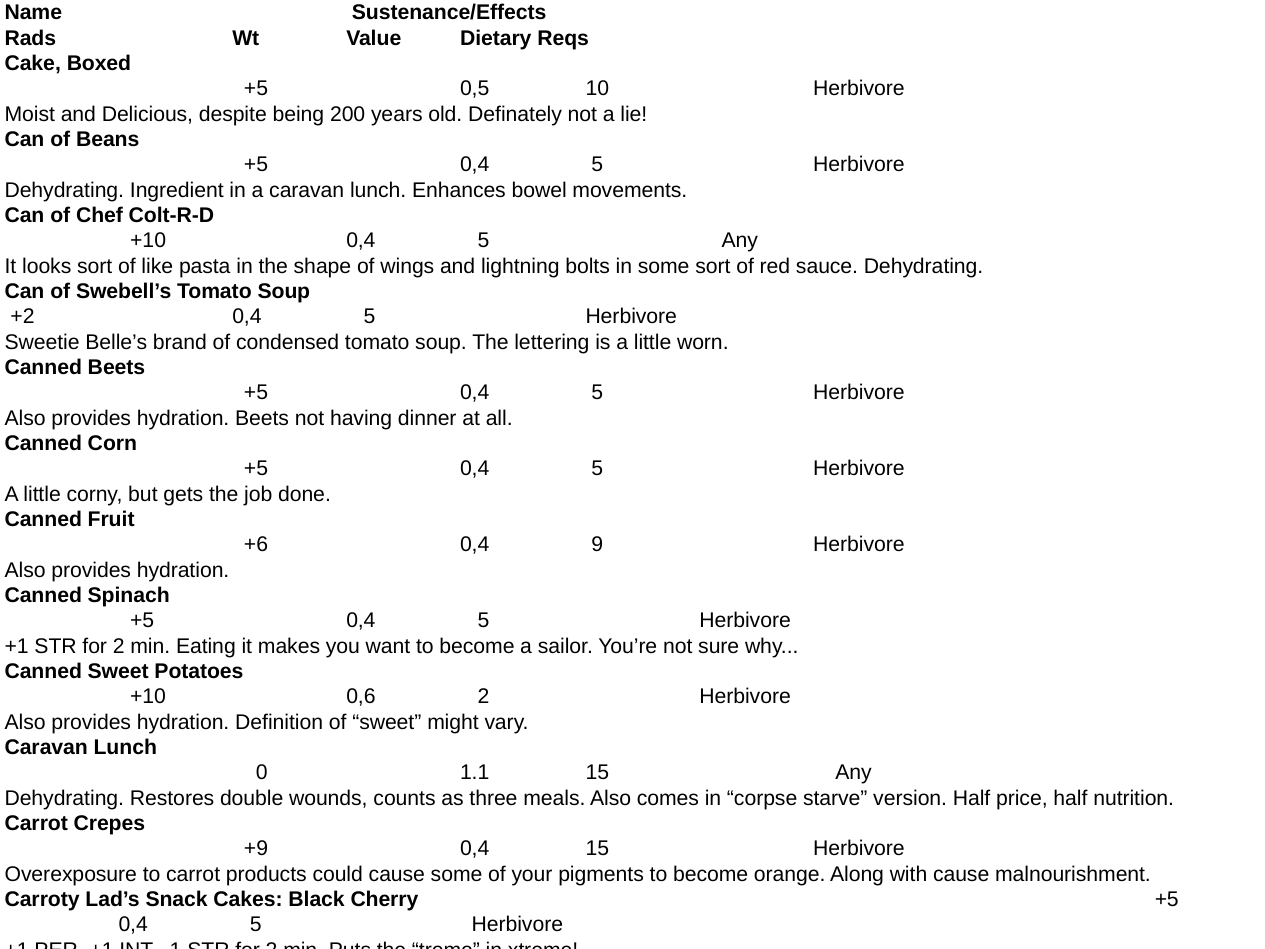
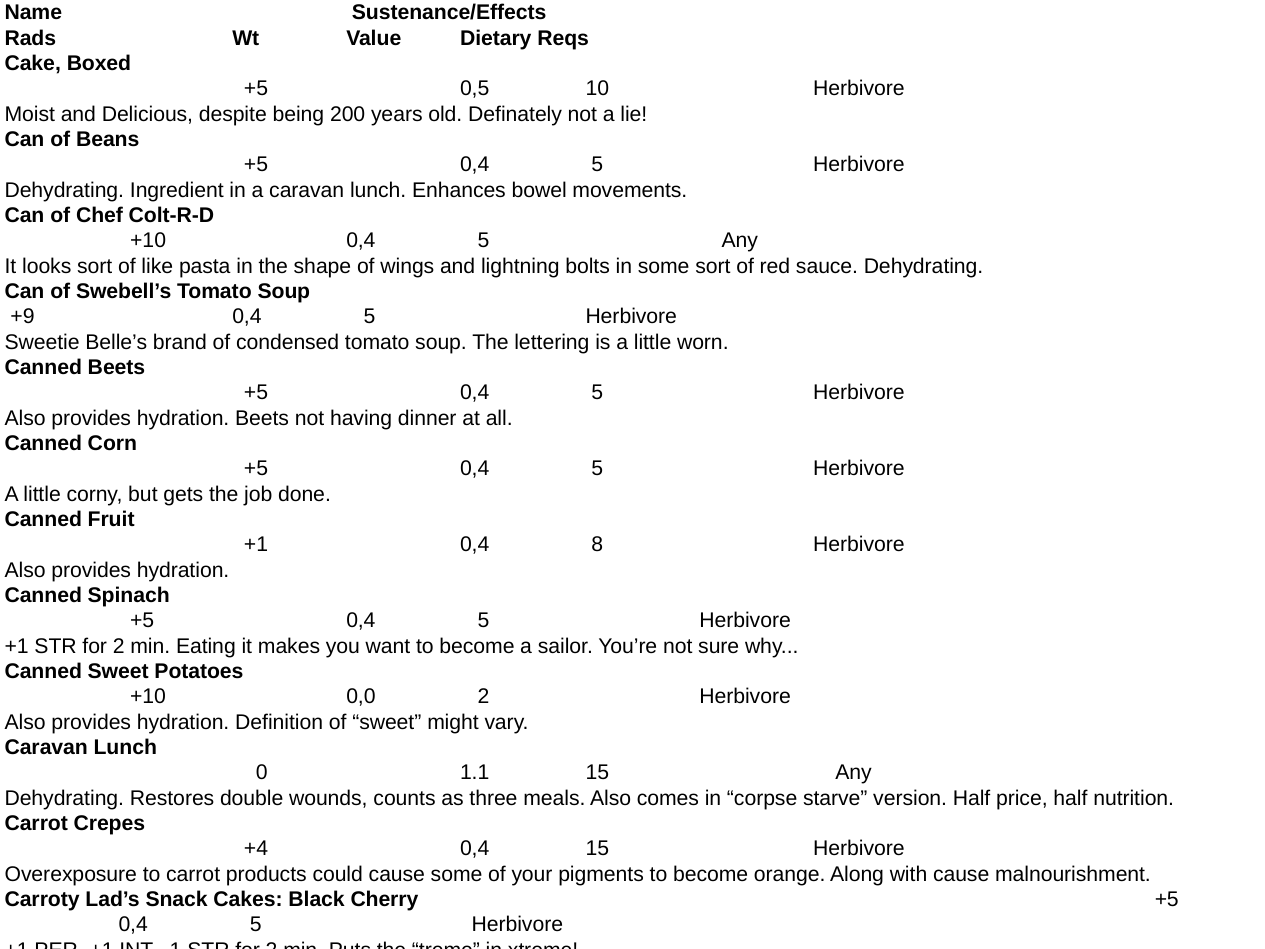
+2: +2 -> +9 (22, 317)
+6: +6 -> +1 (256, 545)
9: 9 -> 8 (597, 545)
0,6: 0,6 -> 0,0 (361, 697)
+9: +9 -> +4 (256, 849)
